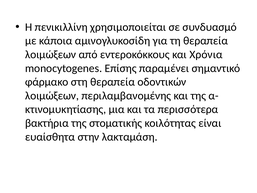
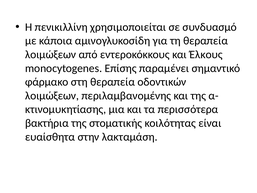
Χρόνια: Χρόνια -> Έλκους (206, 54)
